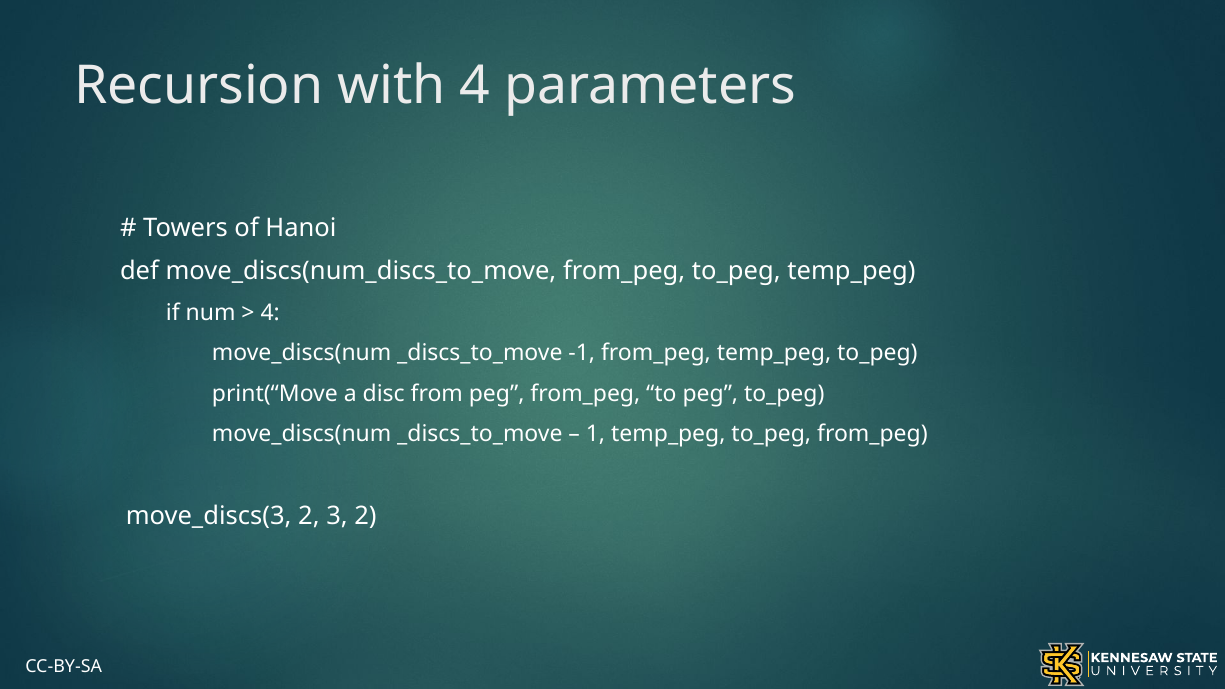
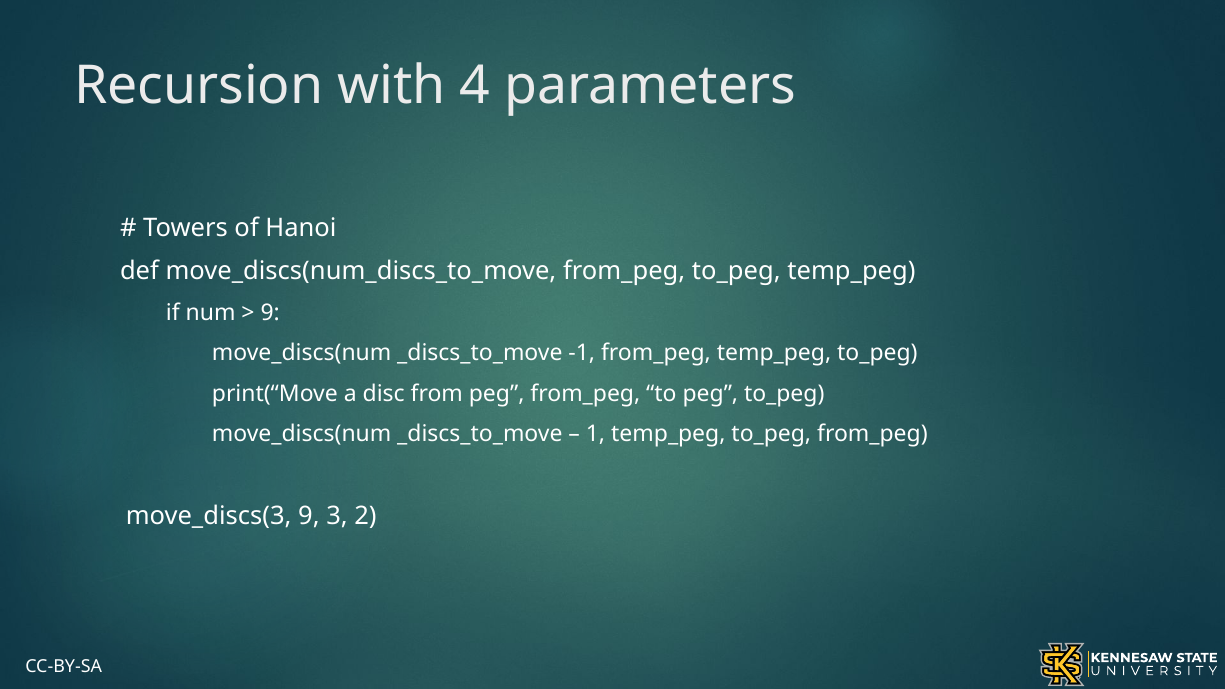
4: 4 -> 9 (270, 313)
move_discs(3 2: 2 -> 9 (309, 516)
